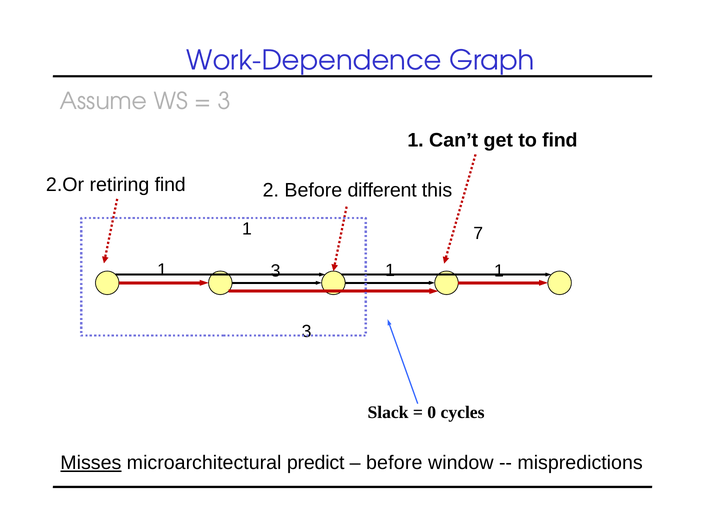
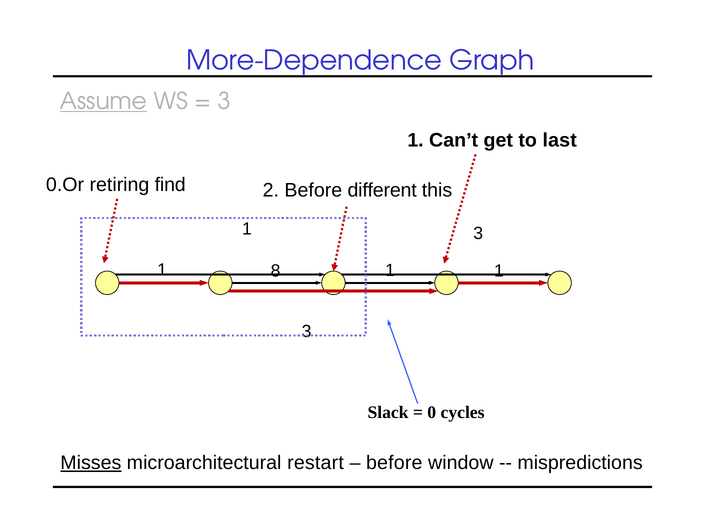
Work-Dependence: Work-Dependence -> More-Dependence (314, 61)
Assume underline: none -> present (104, 102)
to find: find -> last (560, 140)
2.Or: 2.Or -> 0.Or (65, 185)
1 7: 7 -> 3 (478, 234)
1 3: 3 -> 8 (276, 271)
predict: predict -> restart (315, 464)
